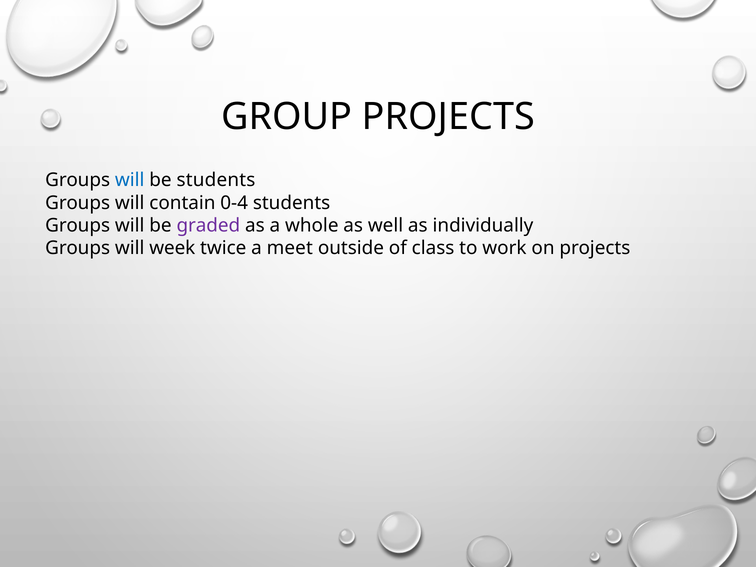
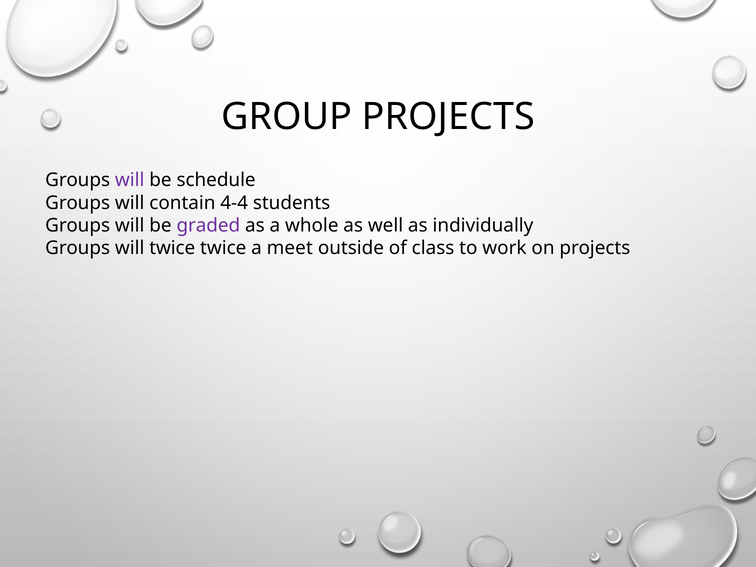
will colour: blue -> purple (130, 180)
be students: students -> schedule (216, 180)
0-4: 0-4 -> 4-4 (234, 203)
will week: week -> twice (172, 248)
